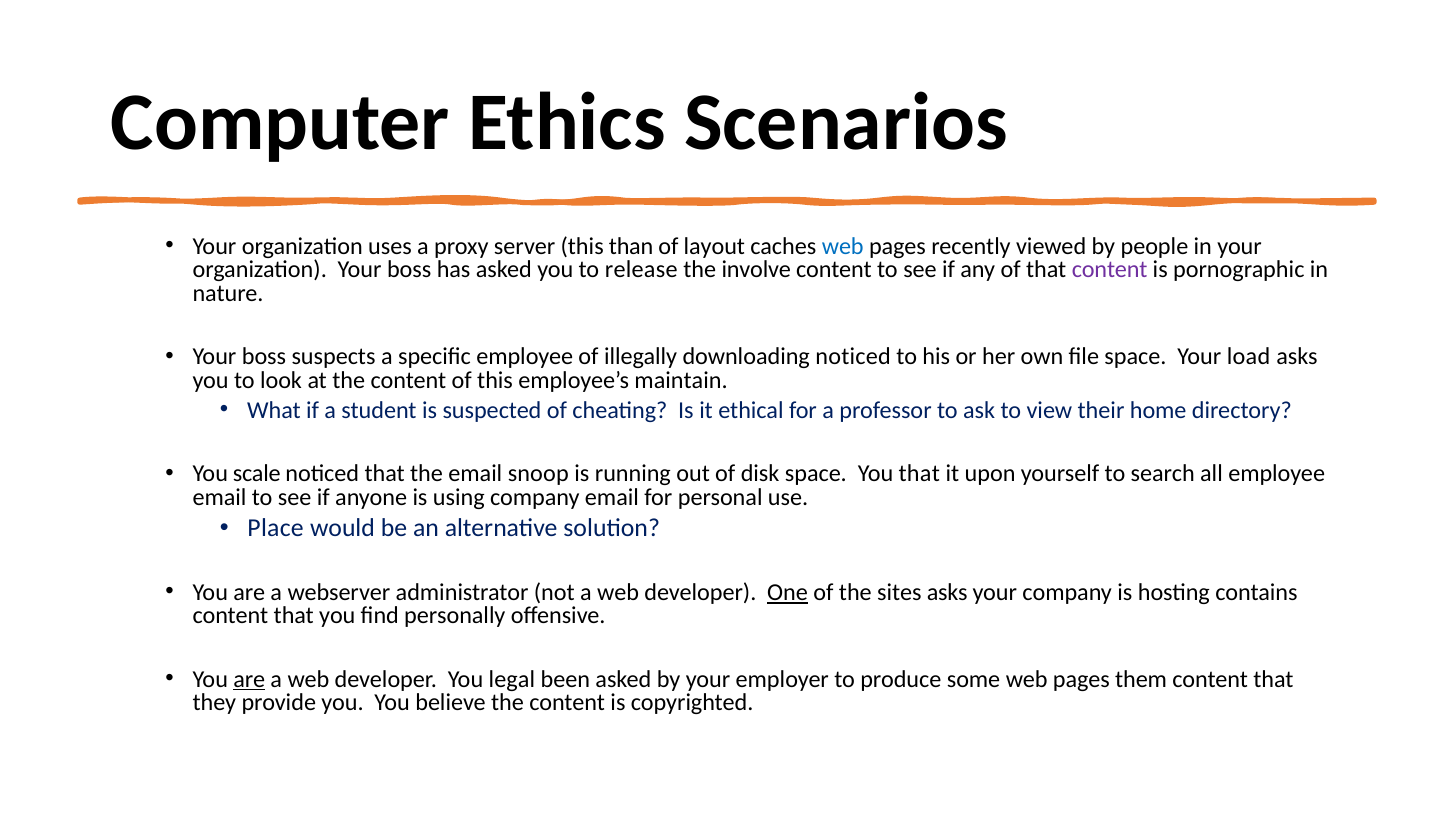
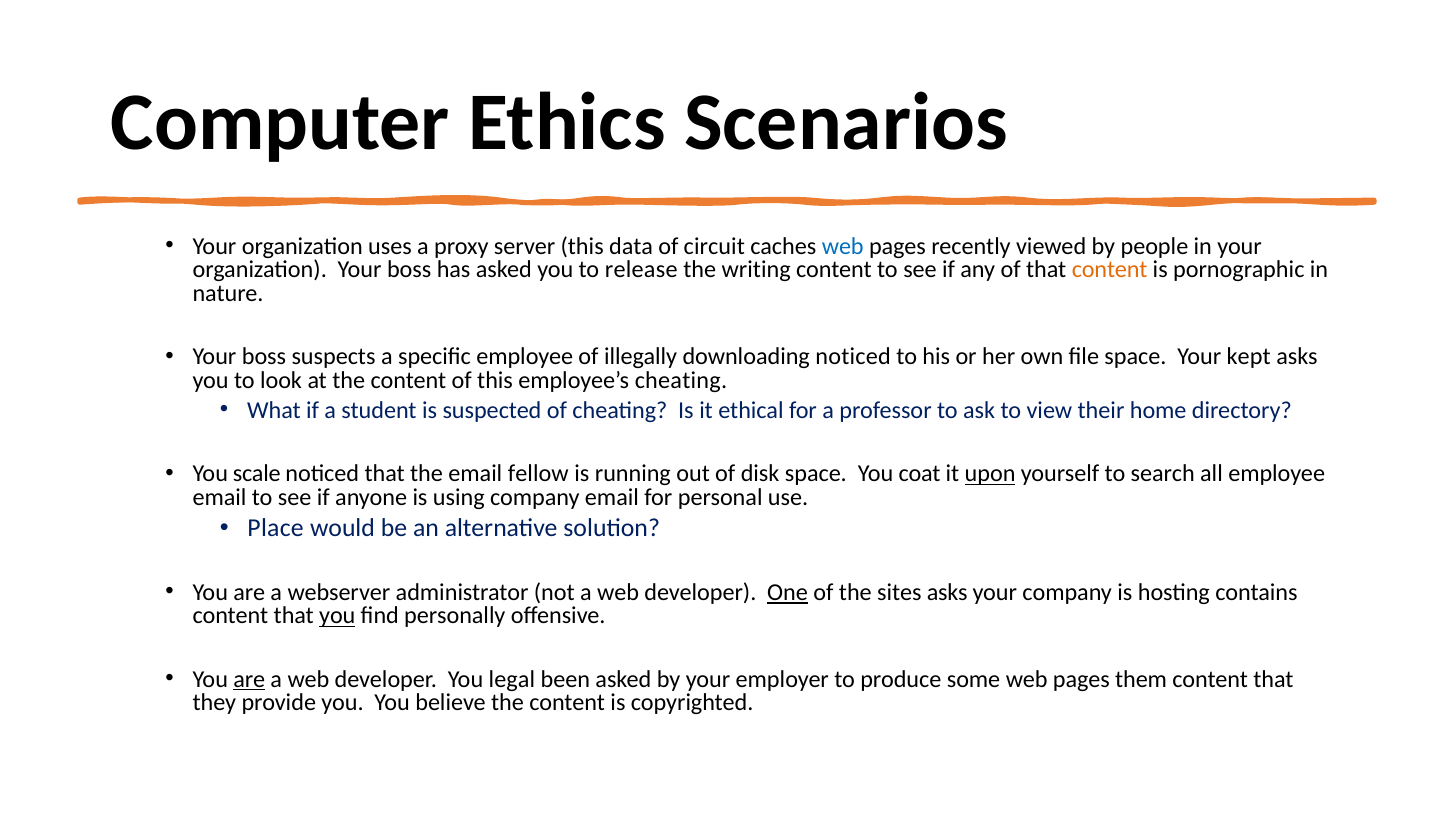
than: than -> data (631, 246)
layout: layout -> circuit (714, 246)
involve: involve -> writing (756, 270)
content colour: purple -> orange (1110, 270)
load: load -> kept (1249, 357)
employee’s maintain: maintain -> cheating (681, 380)
snoop: snoop -> fellow (538, 474)
You that: that -> coat (920, 474)
upon underline: none -> present (990, 474)
you underline: none -> present (337, 616)
